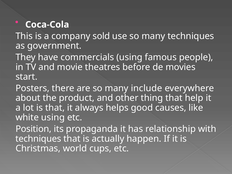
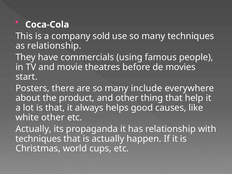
as government: government -> relationship (54, 46)
white using: using -> other (53, 118)
Position: Position -> Actually (33, 129)
